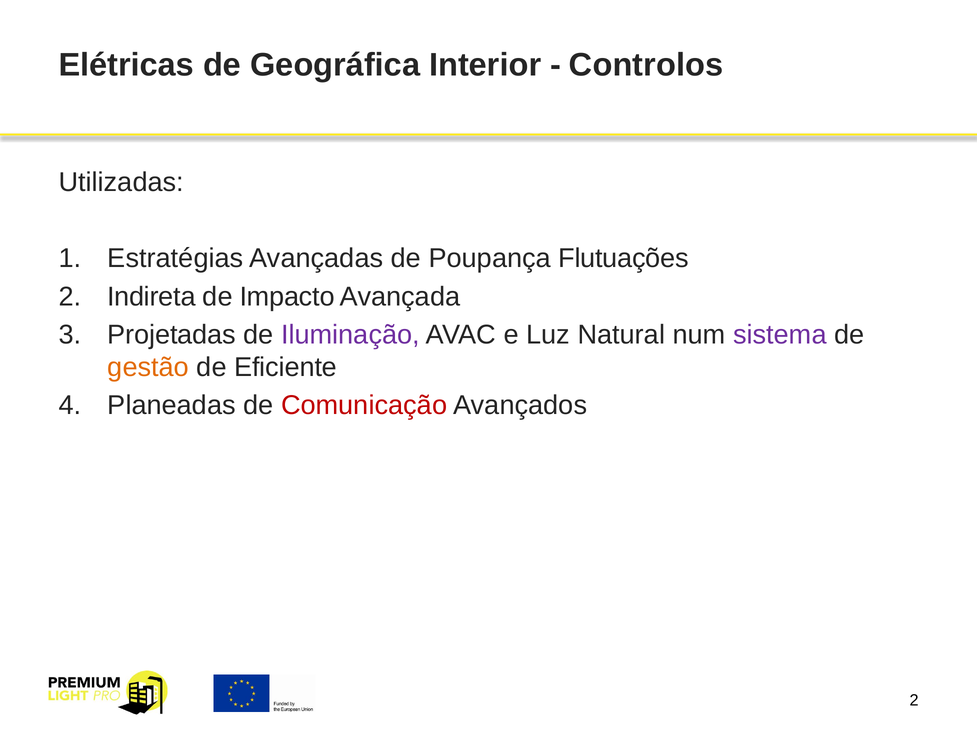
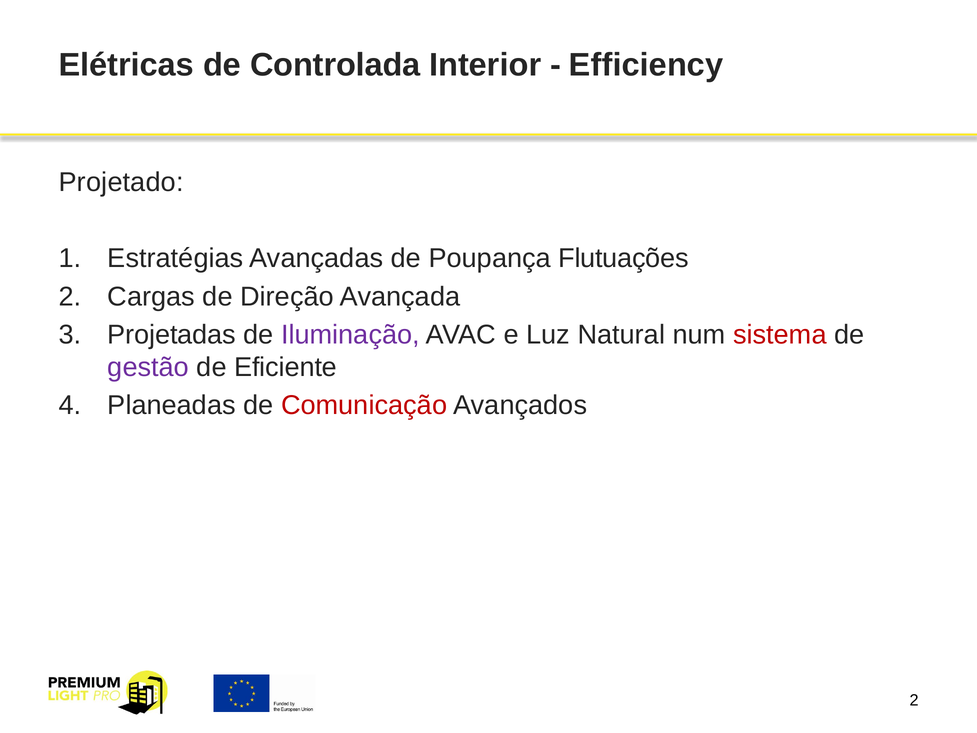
Geográfica: Geográfica -> Controlada (335, 65)
Controlos: Controlos -> Efficiency (646, 65)
Utilizadas: Utilizadas -> Projetado (121, 182)
Indireta: Indireta -> Cargas (151, 296)
Impacto: Impacto -> Direção (287, 296)
sistema colour: purple -> red (780, 334)
gestão colour: orange -> purple (148, 367)
